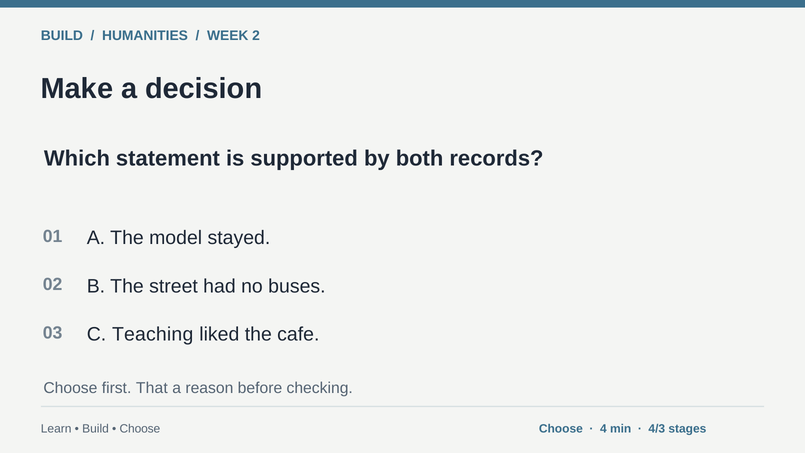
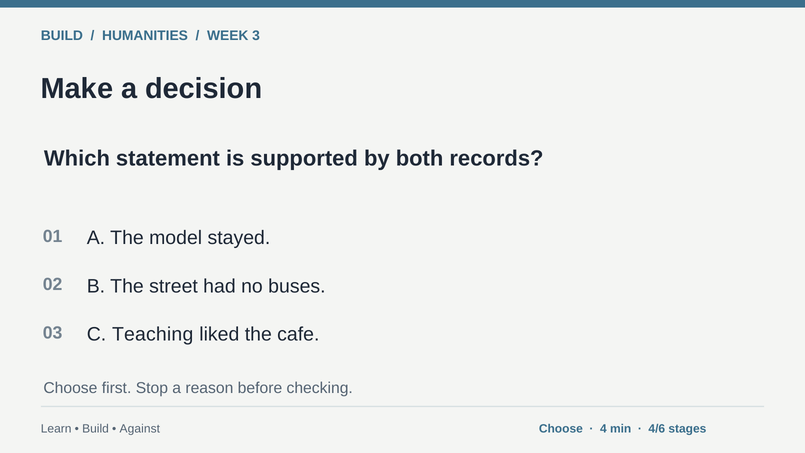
2: 2 -> 3 (256, 36)
That: That -> Stop (152, 388)
Choose: Choose -> Against (140, 429)
4/3: 4/3 -> 4/6 (657, 429)
